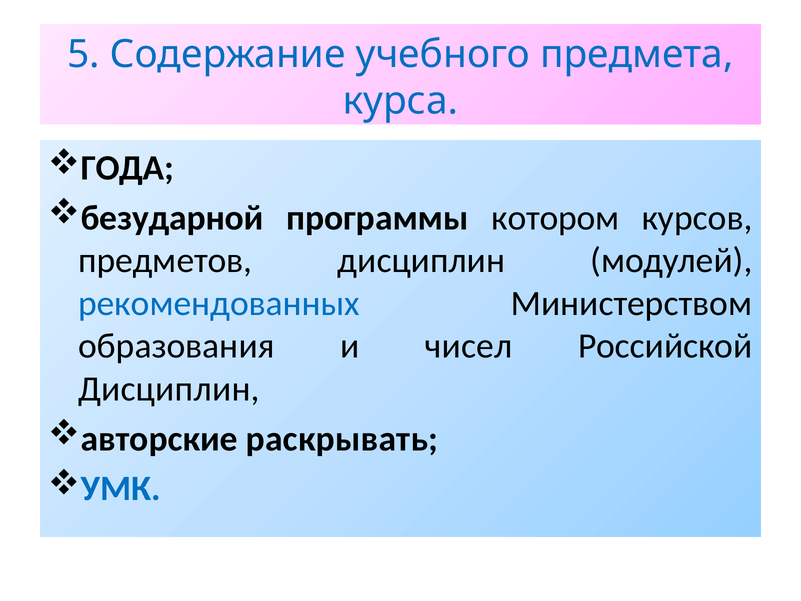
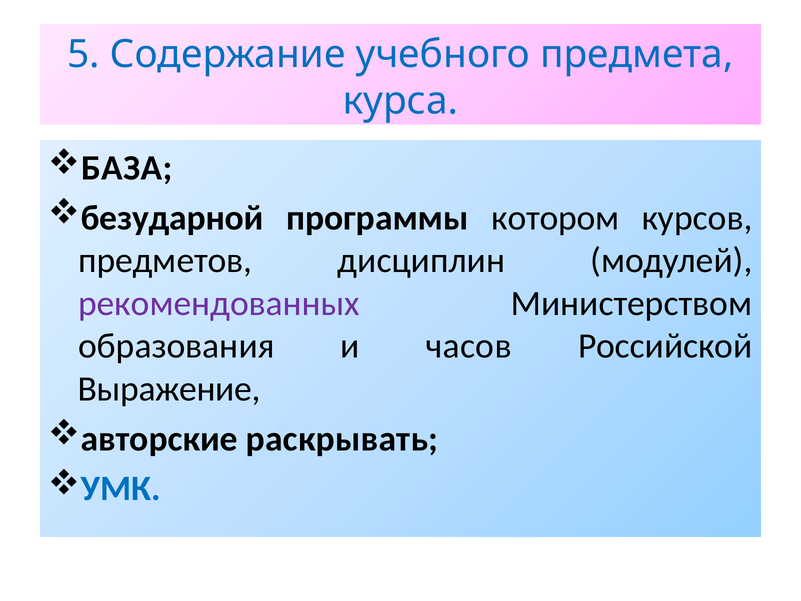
ГОДА: ГОДА -> БАЗА (127, 168)
рекомендованных colour: blue -> purple (219, 303)
чисел: чисел -> часов (469, 346)
Дисциплин: Дисциплин -> Выражение (169, 389)
